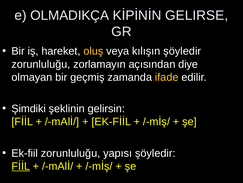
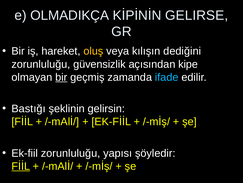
kılışın şöyledir: şöyledir -> dediğini (182, 51)
zorlamayın: zorlamayın -> güvensizlik (99, 64)
diye: diye -> kipe (188, 64)
bir underline: none -> present (61, 77)
ifade colour: yellow -> light blue (167, 77)
Şimdiki: Şimdiki -> Bastığı (29, 108)
